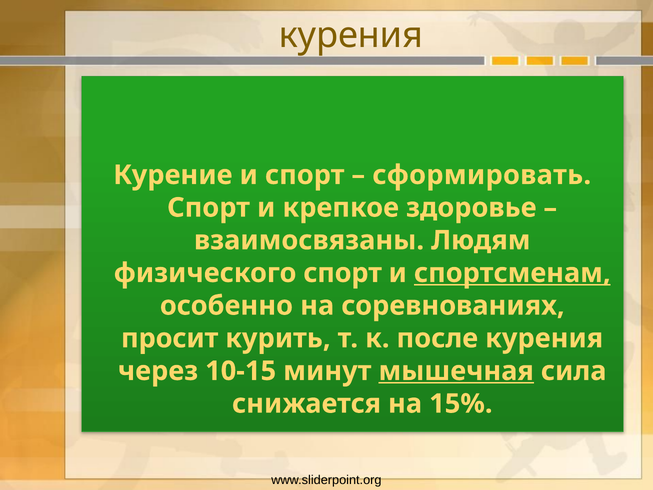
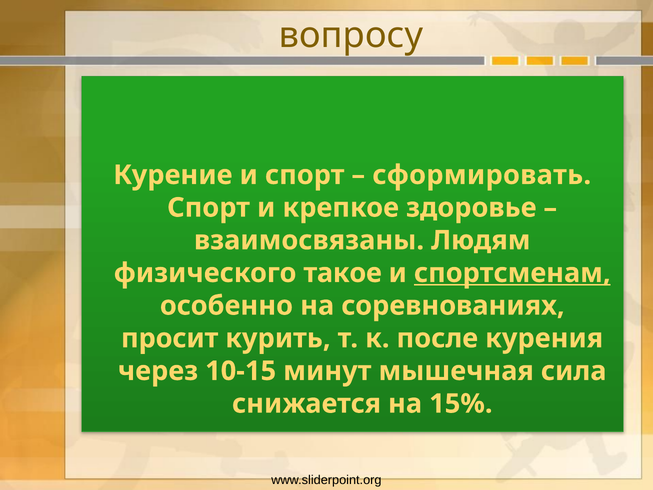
курения: курения -> вопросу (351, 35)
физического спорт: спорт -> такое (343, 273)
мышечная underline: present -> none (456, 371)
